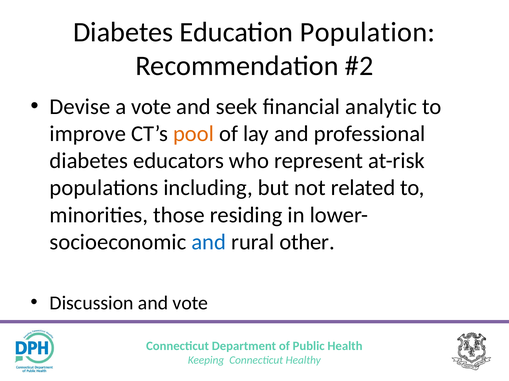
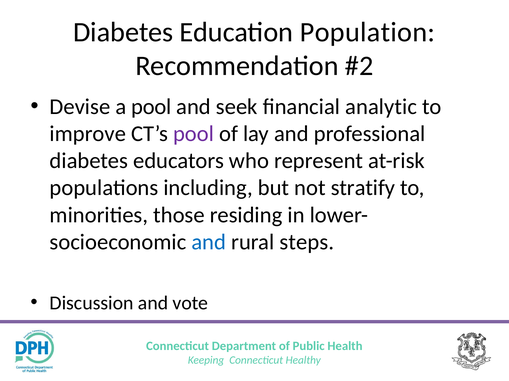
a vote: vote -> pool (151, 107)
pool colour: orange -> purple (194, 134)
related: related -> stratify (363, 188)
other: other -> steps (307, 243)
